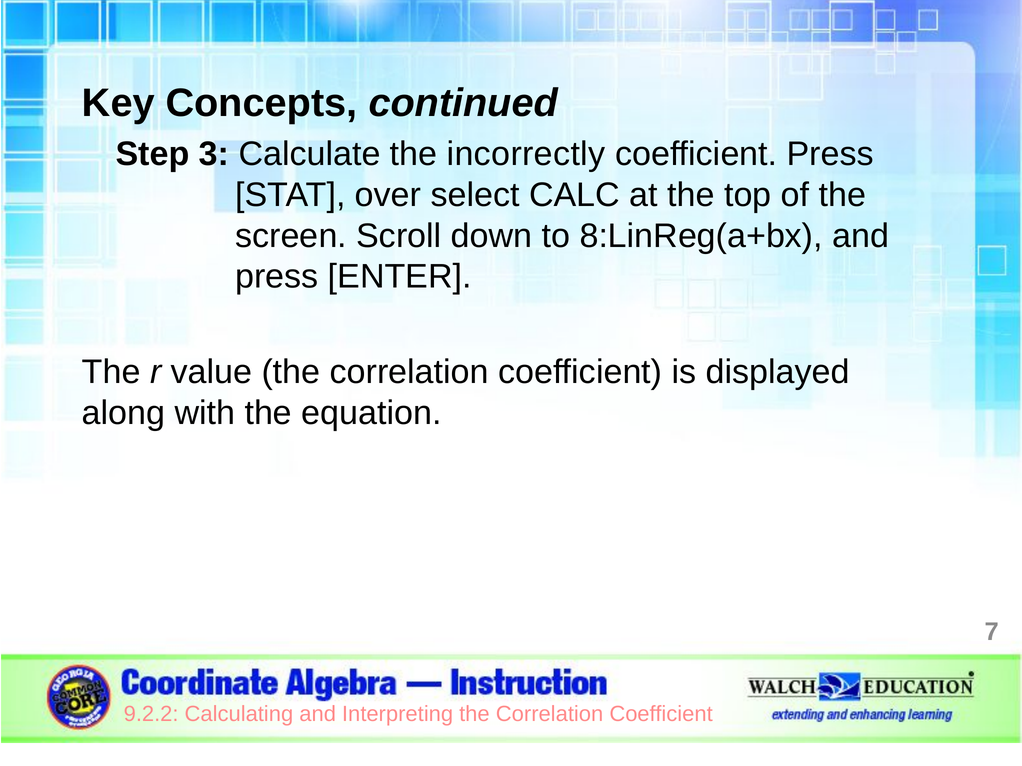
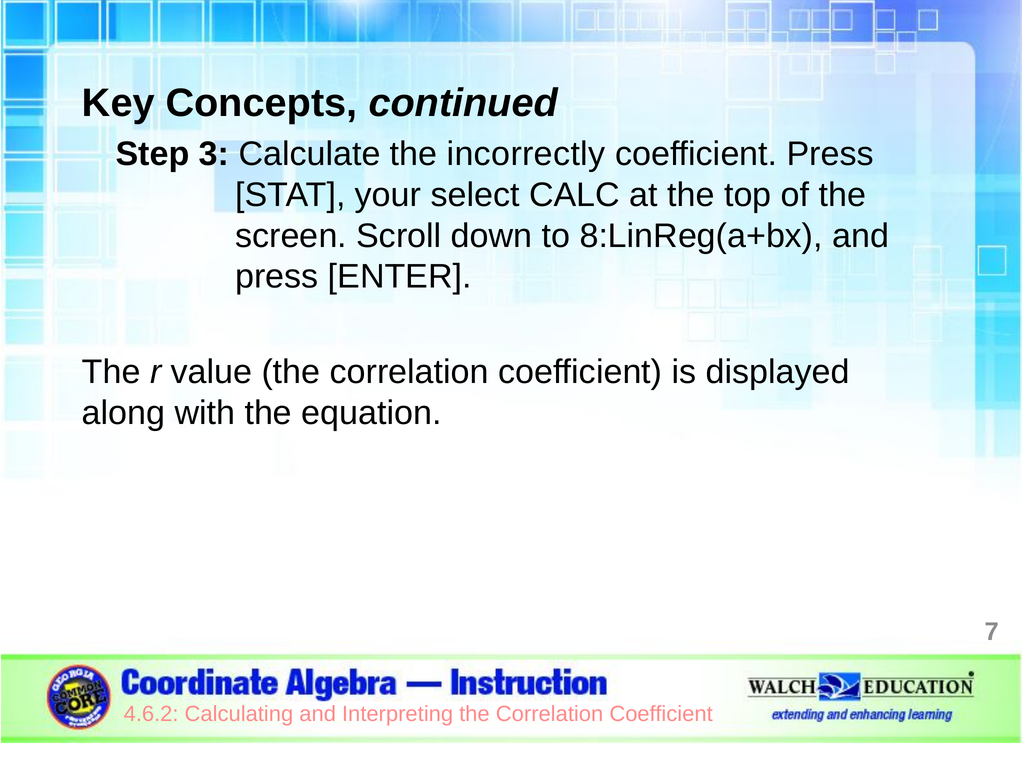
over: over -> your (388, 195)
9.2.2: 9.2.2 -> 4.6.2 (151, 714)
